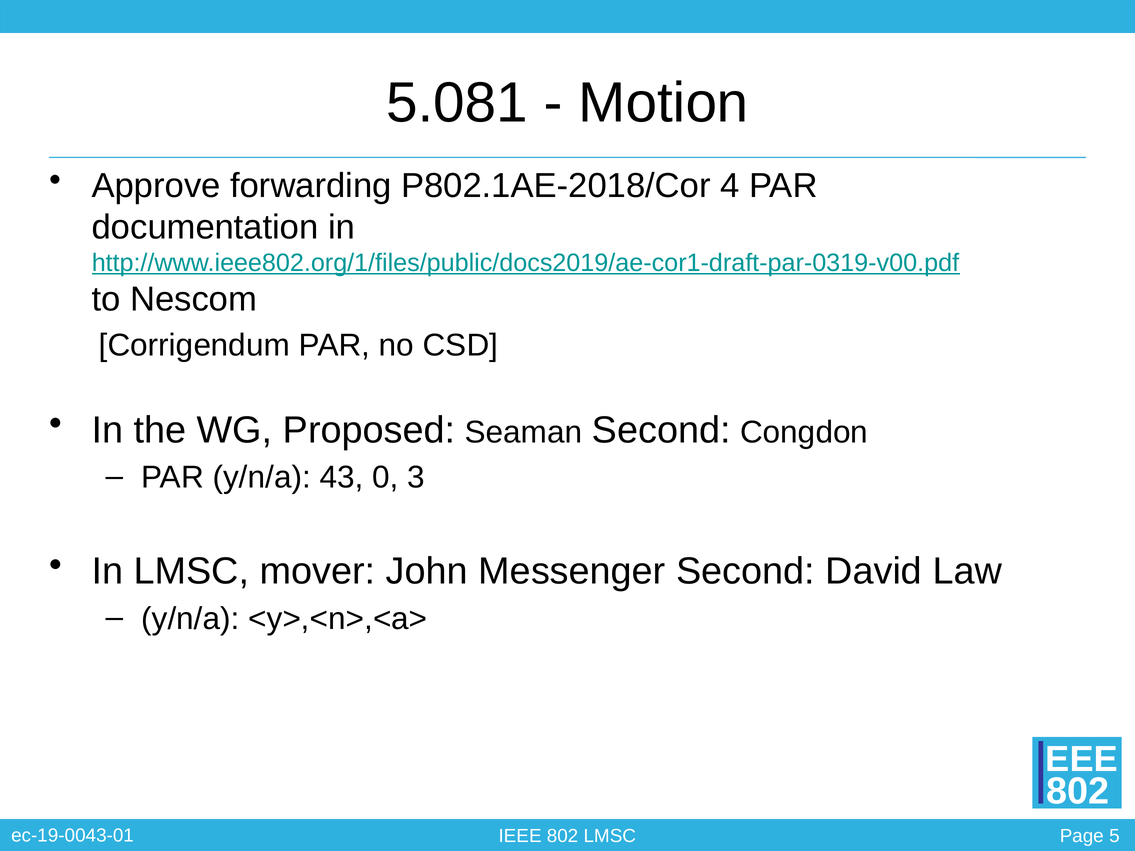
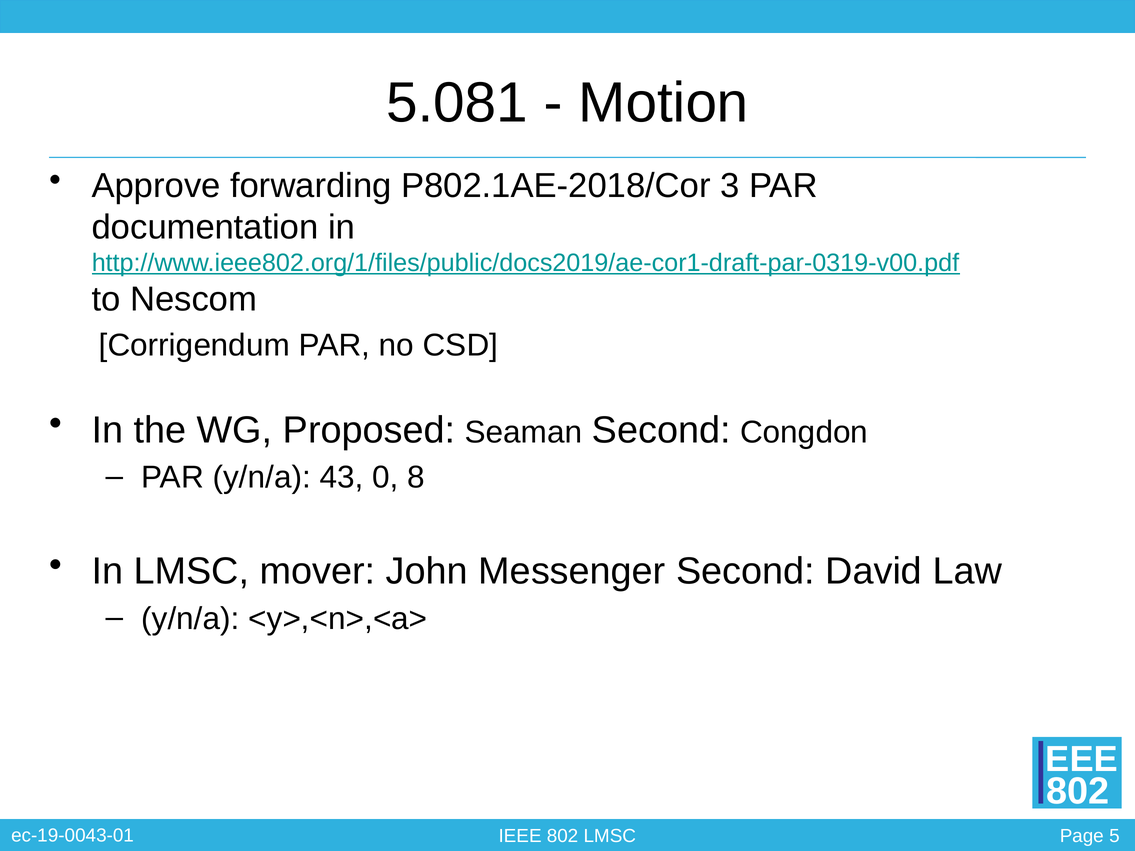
4: 4 -> 3 (730, 186)
3: 3 -> 8 (416, 478)
